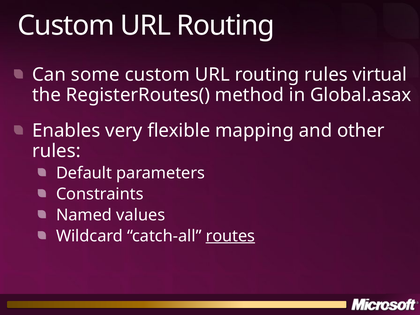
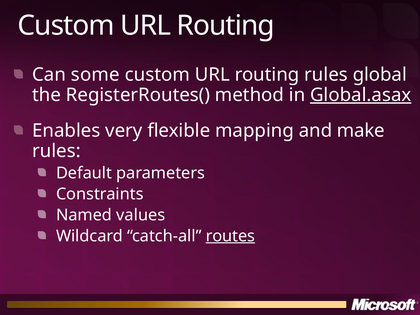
virtual: virtual -> global (380, 75)
Global.asax underline: none -> present (361, 95)
other: other -> make (361, 131)
